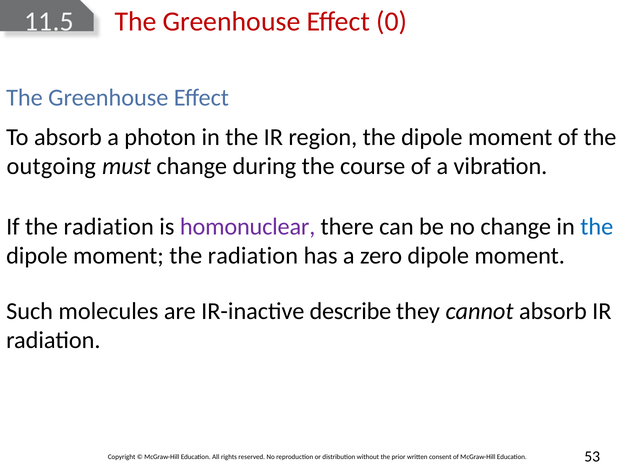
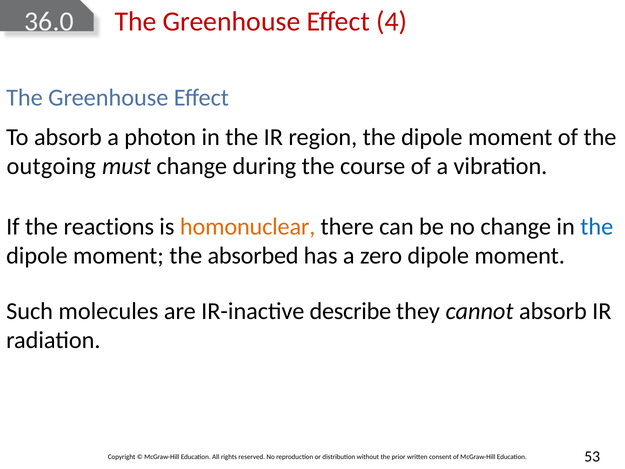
11.5: 11.5 -> 36.0 (49, 22)
0: 0 -> 4 (392, 22)
If the radiation: radiation -> reactions (109, 227)
homonuclear colour: purple -> orange (248, 227)
moment the radiation: radiation -> absorbed (253, 256)
